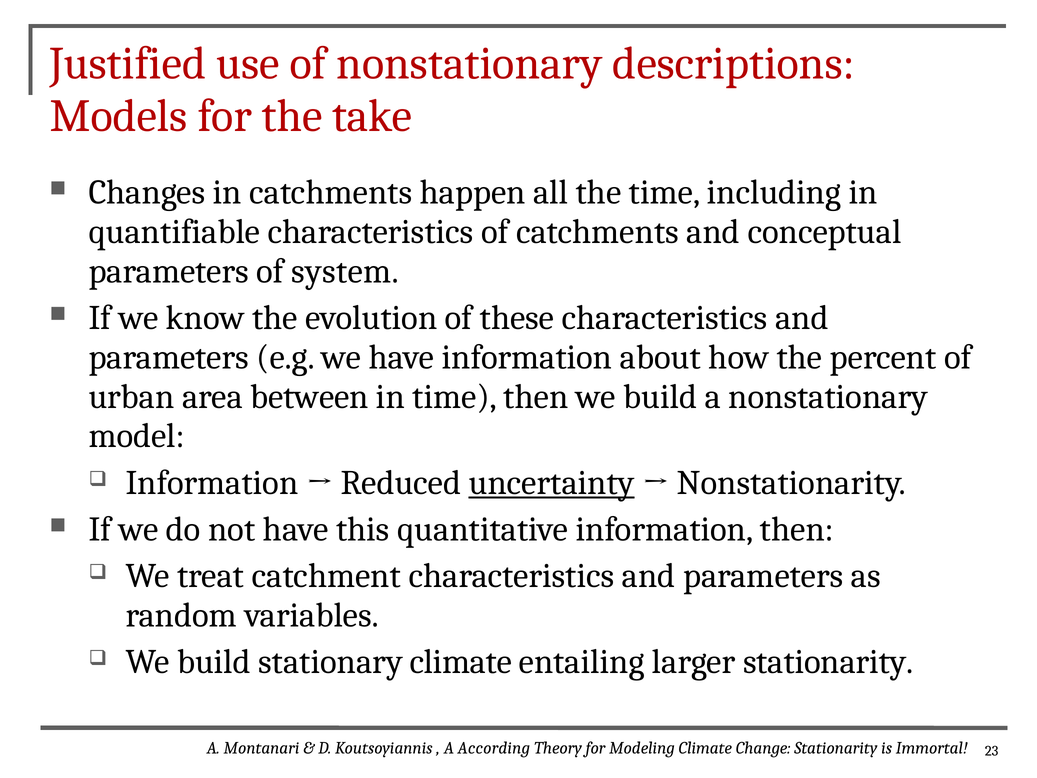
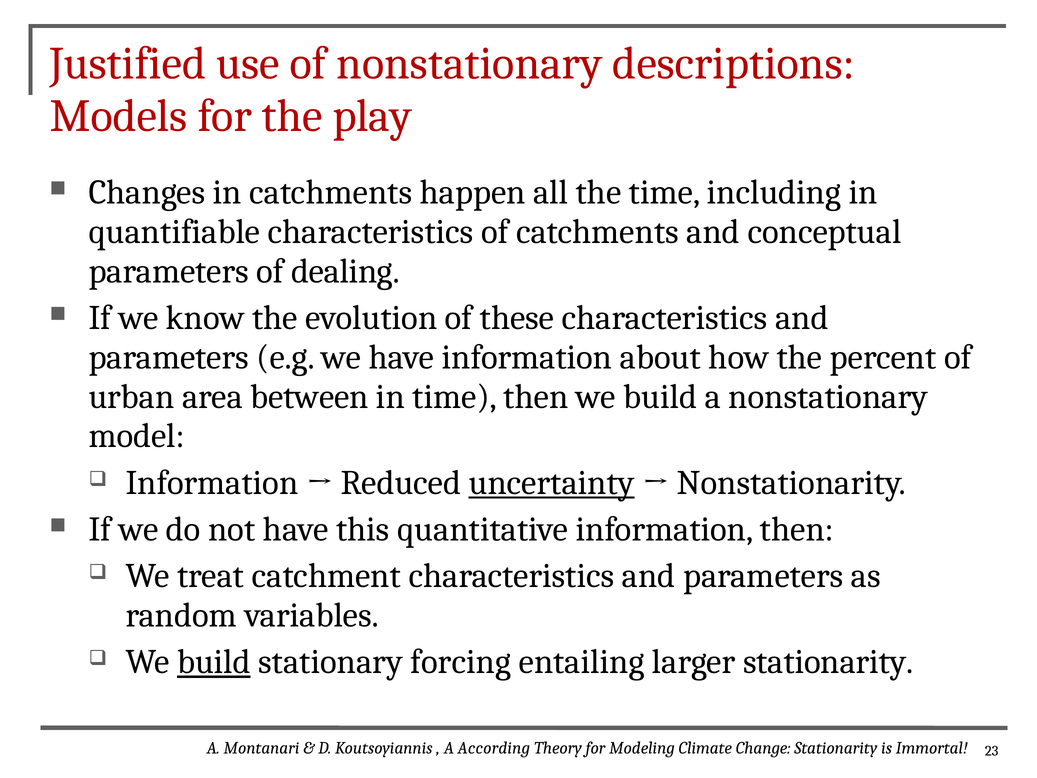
take: take -> play (372, 116)
system: system -> dealing (345, 271)
build underline: none -> present (214, 662)
stationary climate: climate -> forcing (461, 662)
